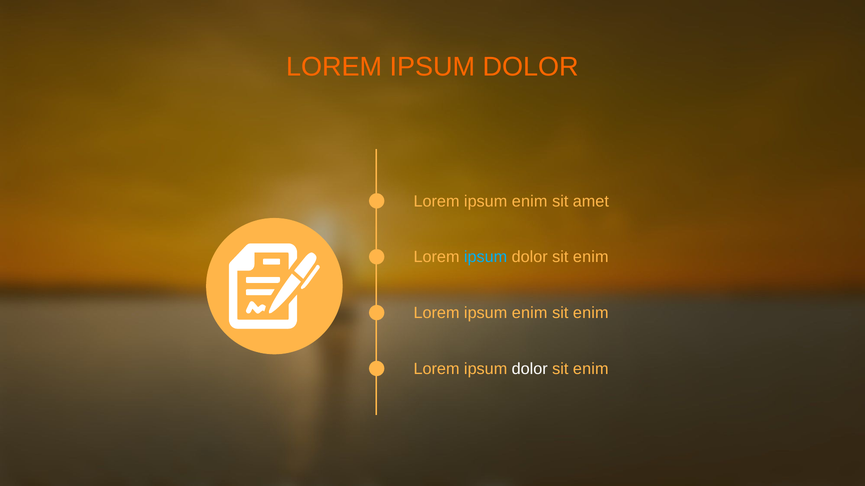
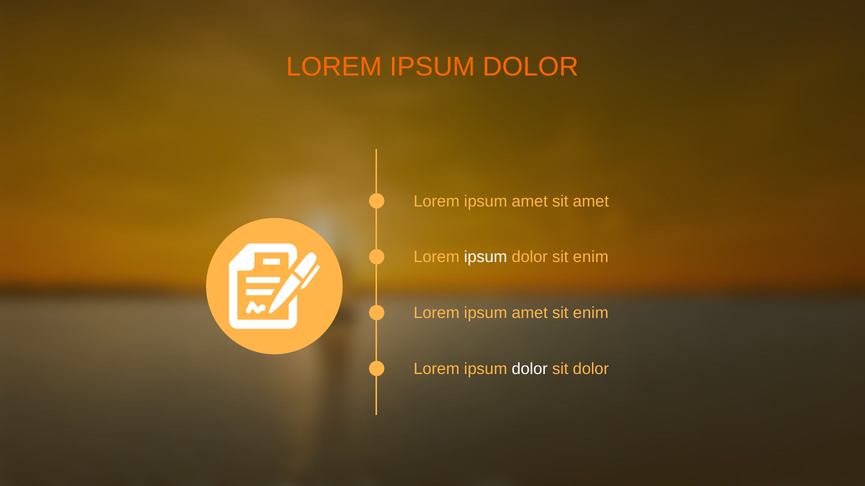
enim: enim -> amet (530, 202)
ipsum colour: light blue -> white (486, 257)
enim: enim -> amet (530, 313)
enim: enim -> dolor (591, 369)
